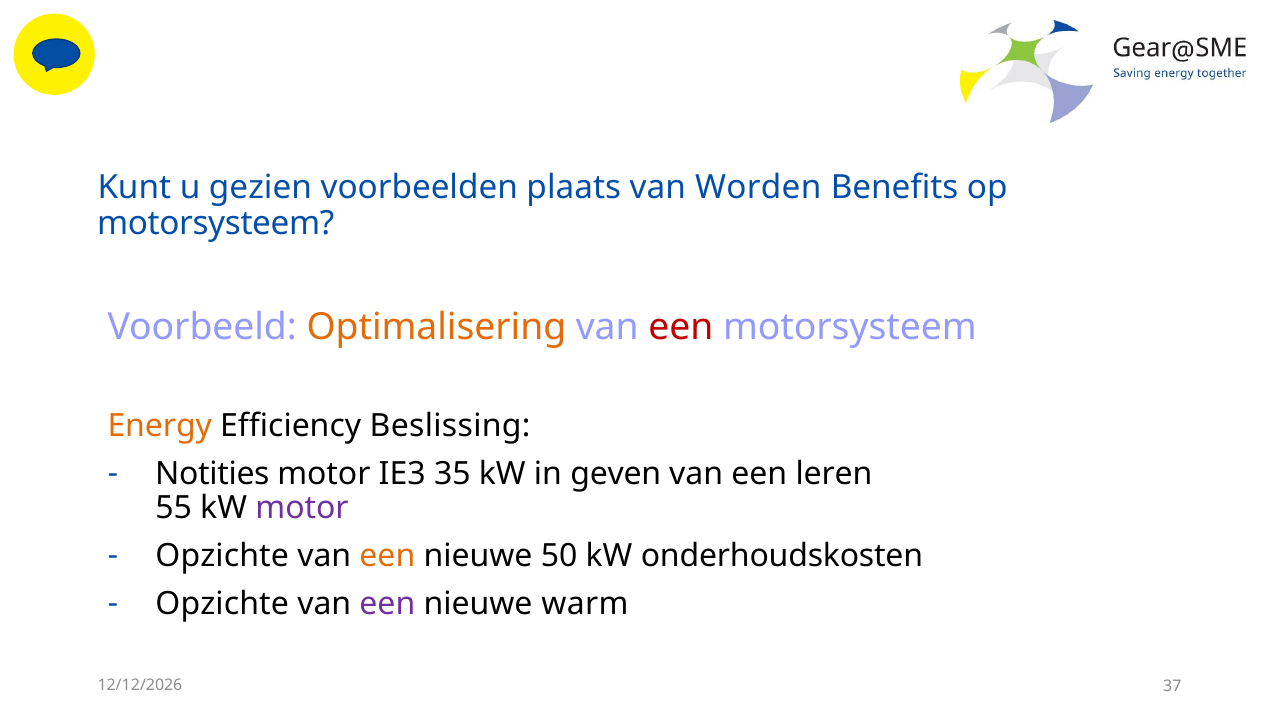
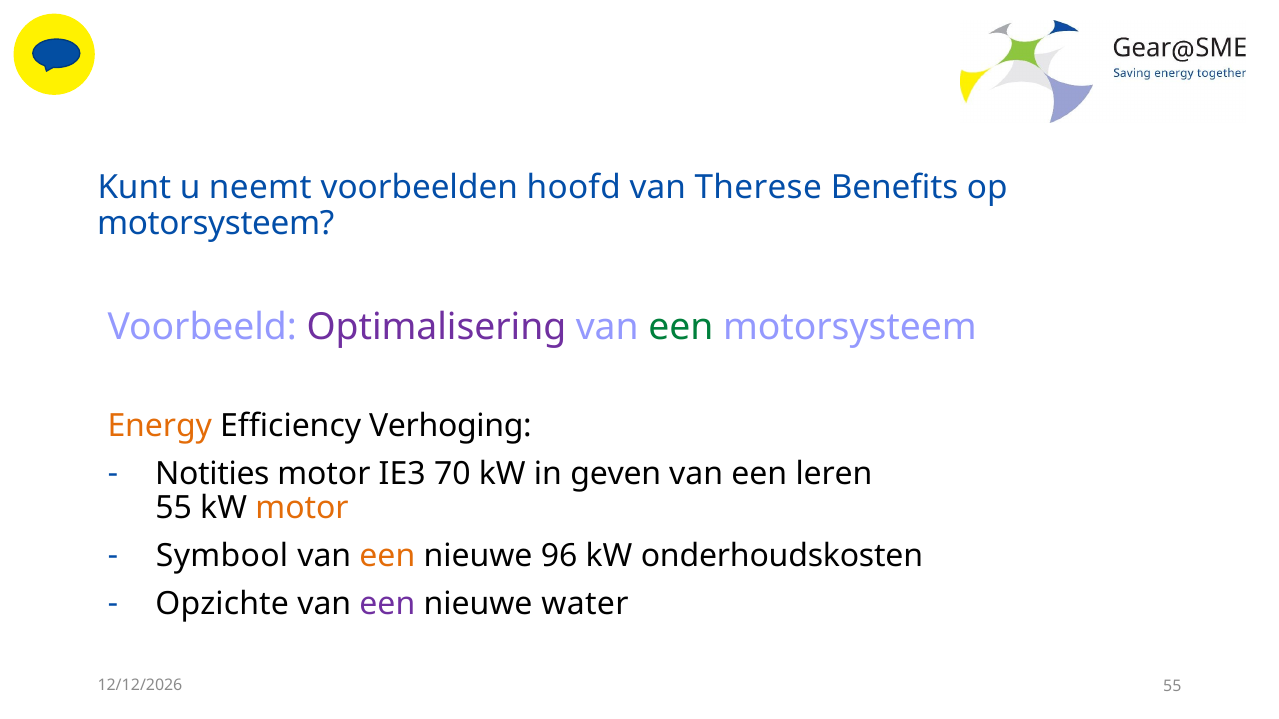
gezien: gezien -> neemt (260, 188)
plaats: plaats -> hoofd (574, 188)
Worden: Worden -> Therese (758, 188)
Optimalisering colour: orange -> purple (436, 328)
een colour: red -> green (681, 328)
Beslissing: Beslissing -> Verhoging (450, 426)
35: 35 -> 70 (452, 474)
motor colour: purple -> orange (302, 509)
Opzichte: Opzichte -> Symbool (222, 557)
50: 50 -> 96 (559, 557)
warm: warm -> water (585, 604)
37: 37 -> 55 (1172, 687)
